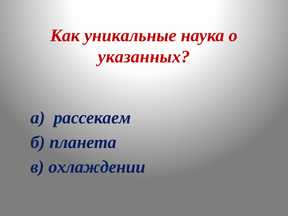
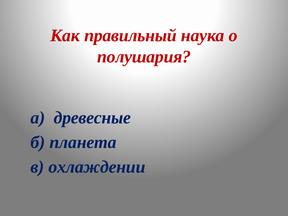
уникальные: уникальные -> правильный (130, 35)
указанных: указанных -> полушария (144, 57)
рассекаем: рассекаем -> древесные (92, 118)
